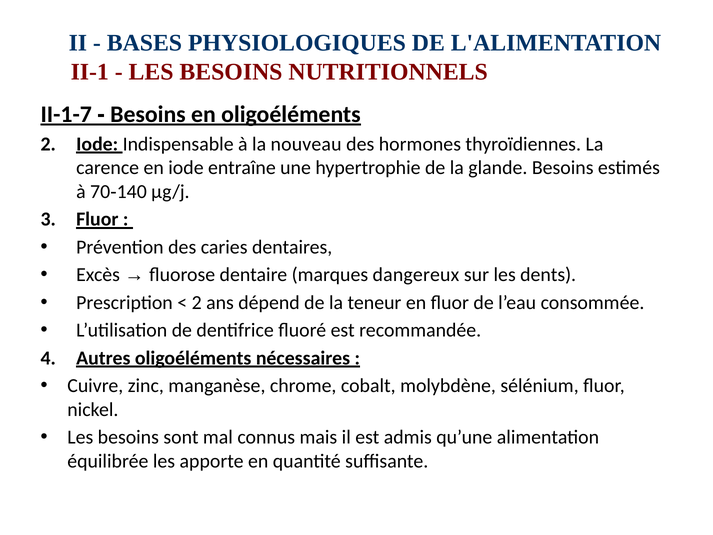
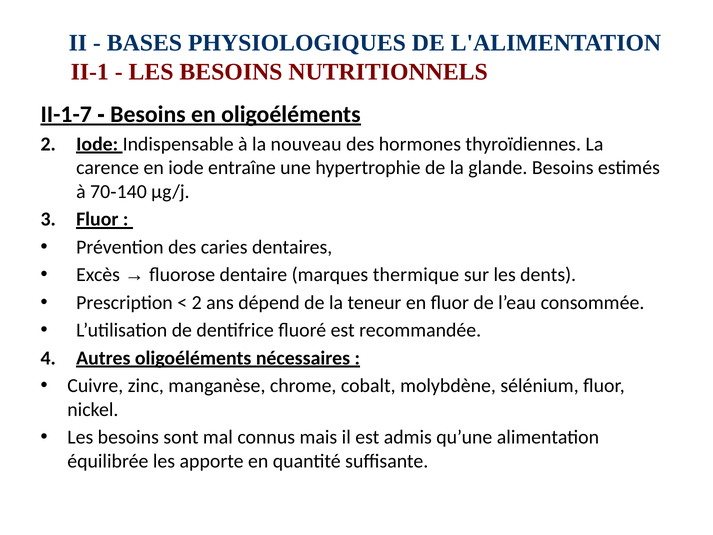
dangereux: dangereux -> thermique (416, 275)
